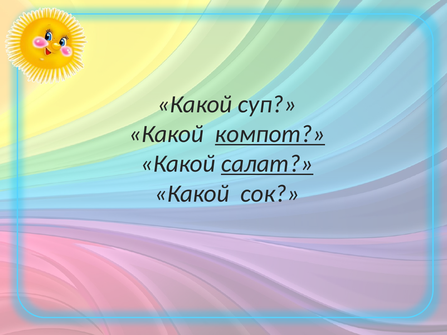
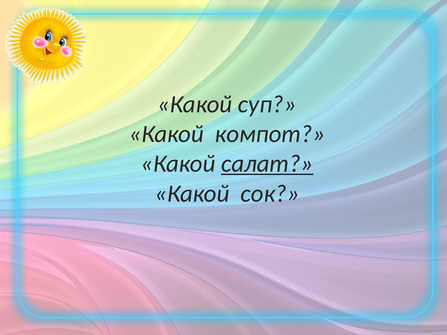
компот underline: present -> none (270, 134)
